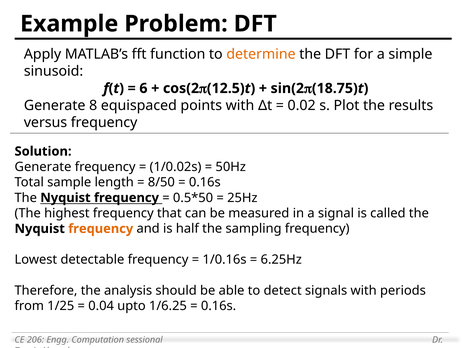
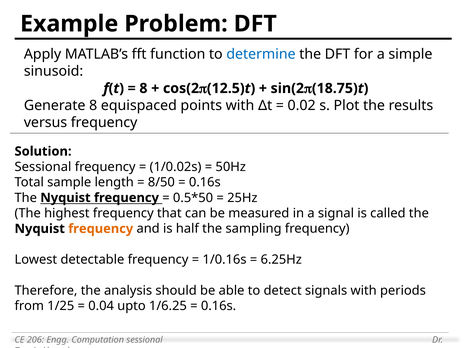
determine colour: orange -> blue (261, 54)
6: 6 -> 8 (143, 88)
Generate: Generate -> Sessional (43, 167)
